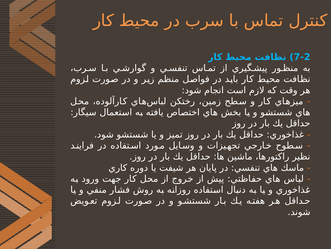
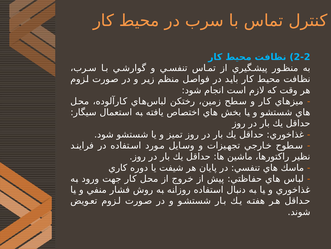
7-2: 7-2 -> 2-2 (302, 57)
